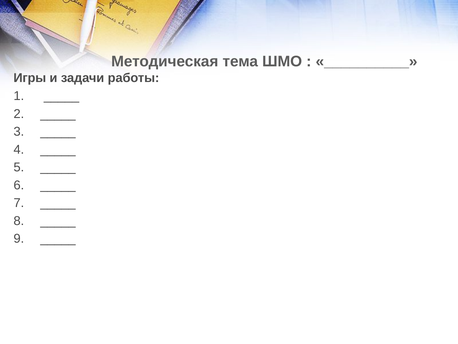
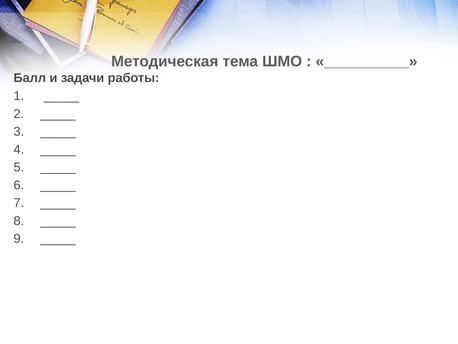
Игры: Игры -> Балл (30, 78)
